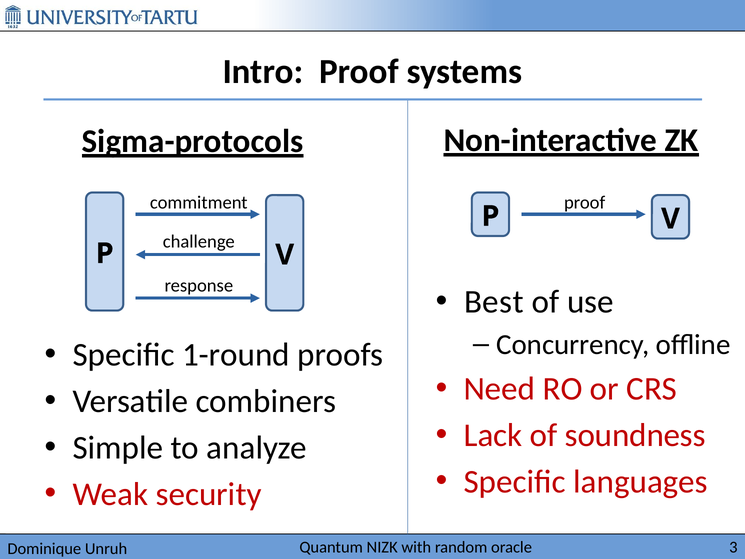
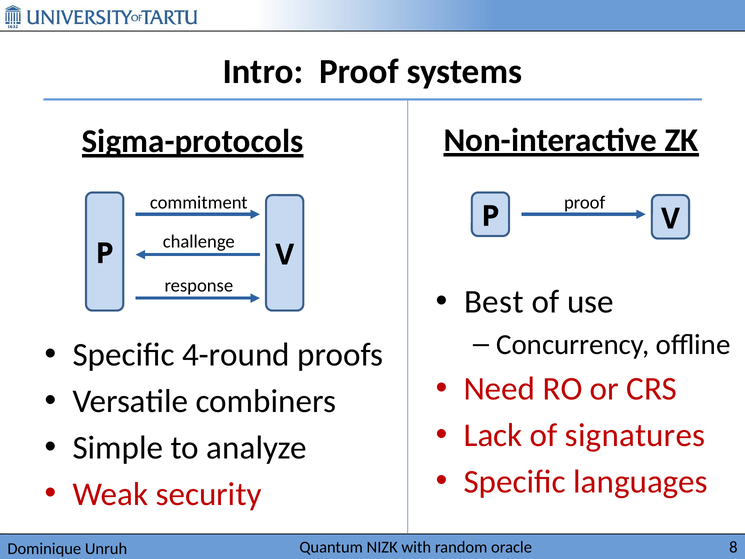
1-round: 1-round -> 4-round (236, 355)
soundness: soundness -> signatures (635, 435)
3: 3 -> 8 (733, 547)
